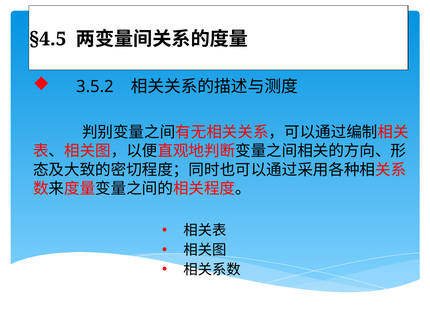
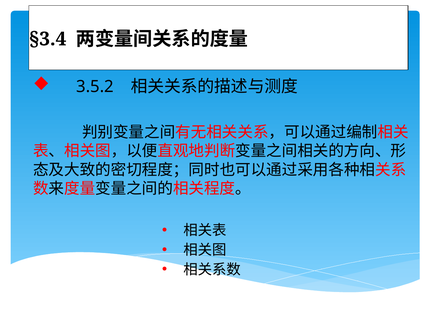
§4.5: §4.5 -> §3.4 (48, 39)
